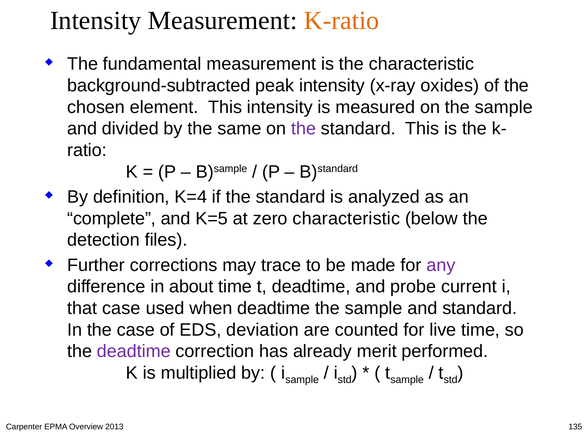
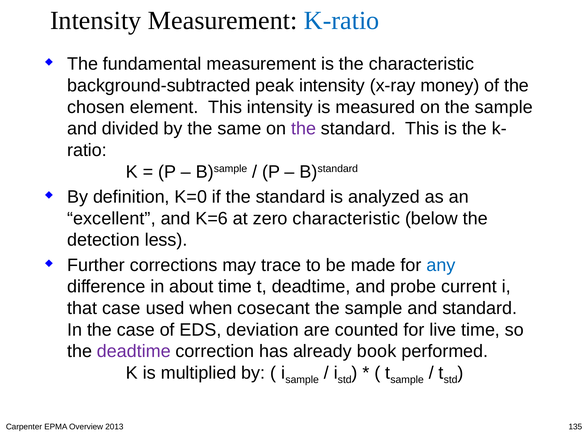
K-ratio colour: orange -> blue (342, 20)
oxides: oxides -> money (450, 86)
K=4: K=4 -> K=0 (191, 197)
complete: complete -> excellent (111, 218)
K=5: K=5 -> K=6 (212, 218)
files: files -> less (166, 240)
any colour: purple -> blue (441, 265)
when deadtime: deadtime -> cosecant (274, 308)
merit: merit -> book (377, 351)
